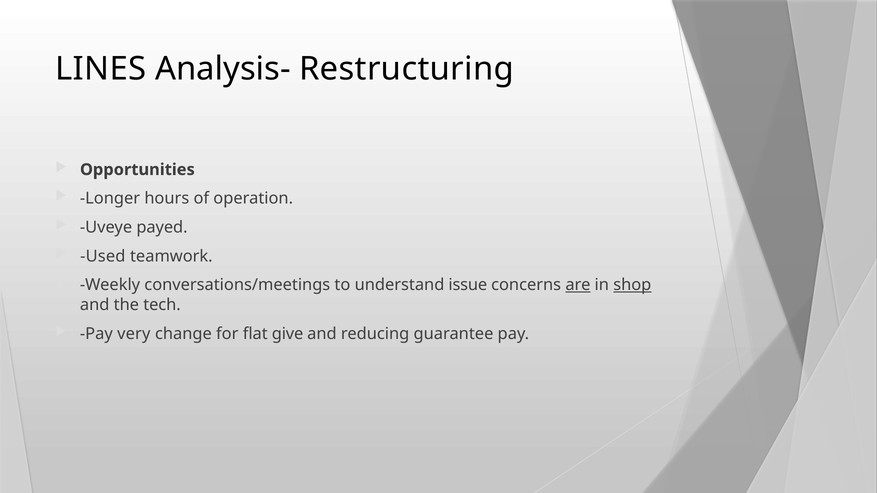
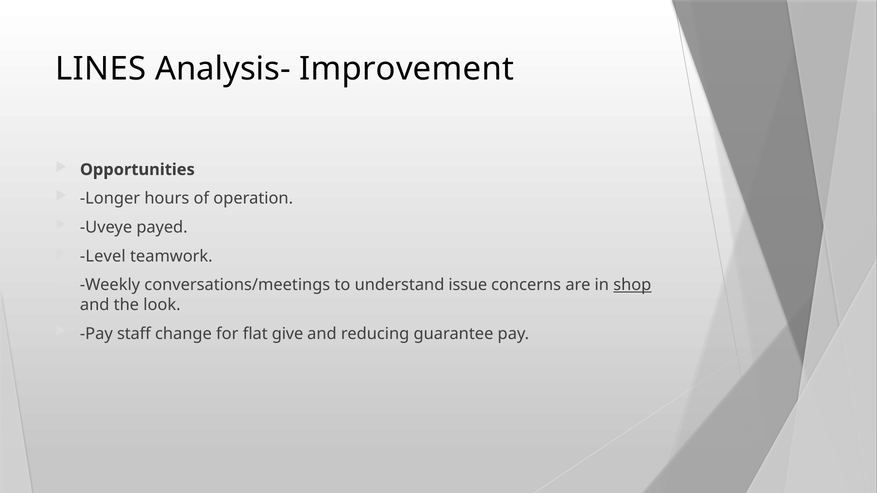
Restructuring: Restructuring -> Improvement (407, 69)
Used: Used -> Level (103, 256)
are underline: present -> none (578, 285)
tech: tech -> look (162, 305)
very: very -> staff (134, 334)
